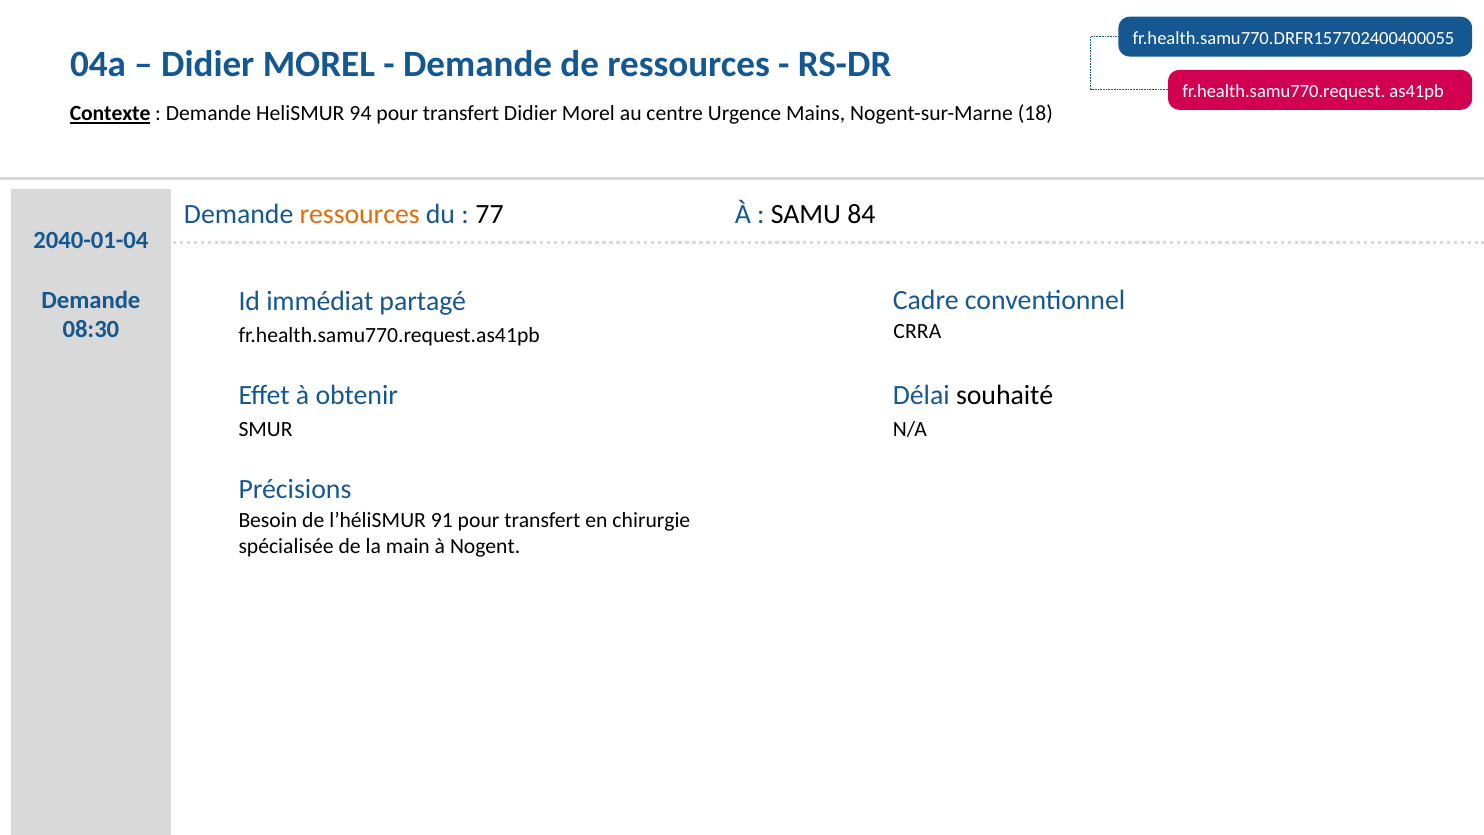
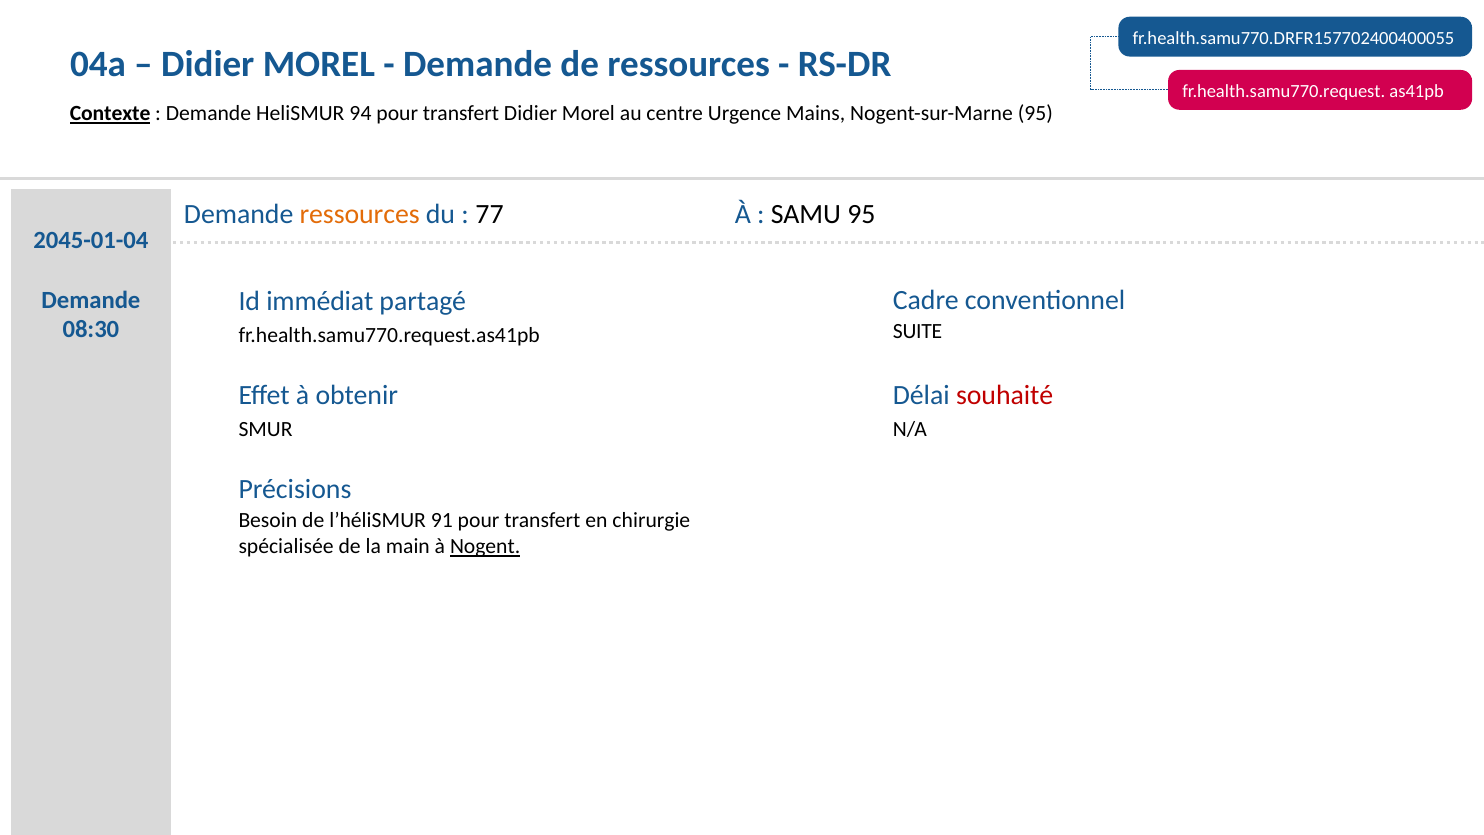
Nogent-sur-Marne 18: 18 -> 95 (1035, 114)
SAMU 84: 84 -> 95 (861, 214)
2040-01-04: 2040-01-04 -> 2045-01-04 (91, 241)
CRRA: CRRA -> SUITE (918, 332)
souhaité colour: black -> red (1005, 395)
Nogent underline: none -> present (485, 546)
